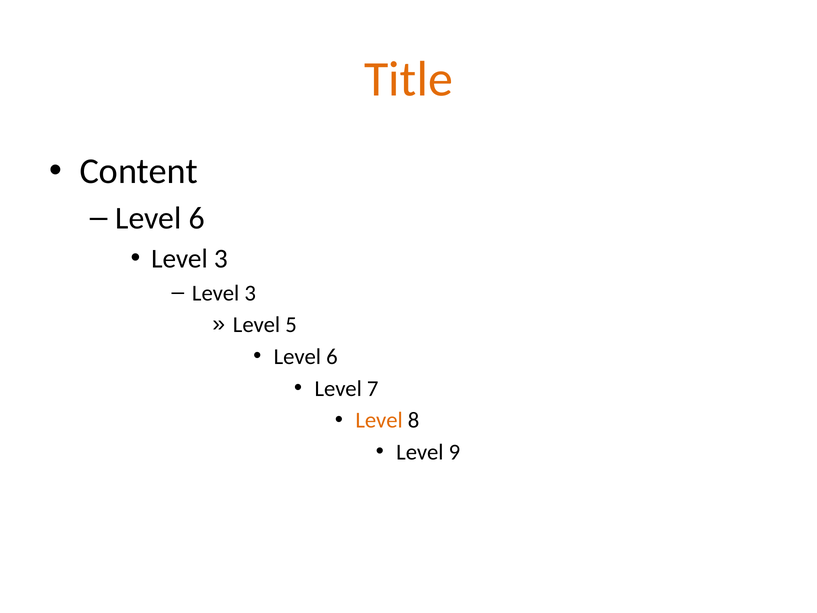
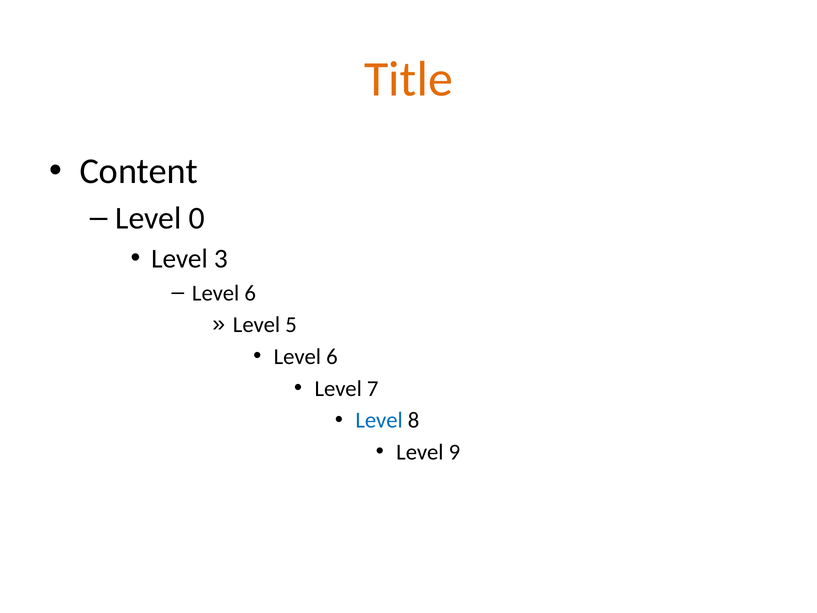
6: 6 -> 0 (197, 218)
3: 3 -> 6 (250, 293)
Level colour: orange -> blue (379, 420)
